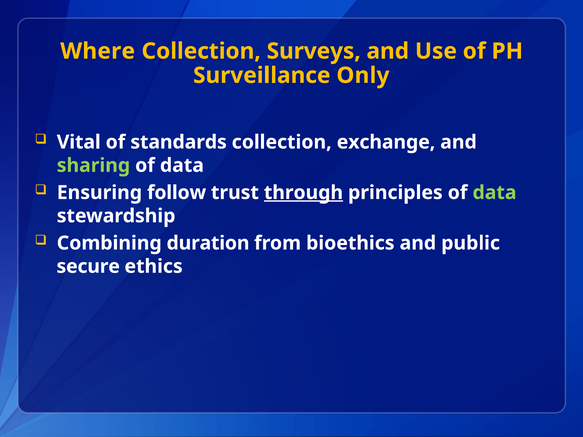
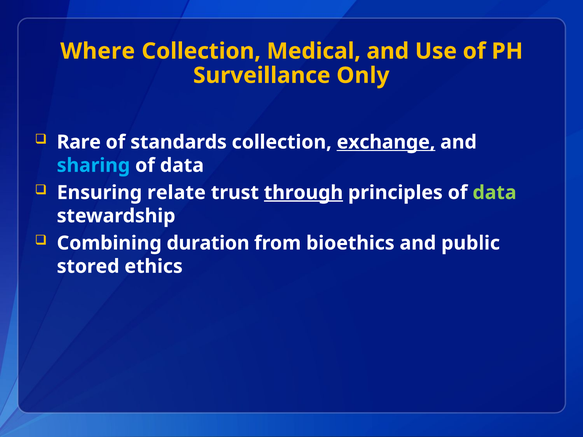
Surveys: Surveys -> Medical (314, 51)
Vital: Vital -> Rare (79, 142)
exchange underline: none -> present (386, 142)
sharing colour: light green -> light blue (93, 166)
follow: follow -> relate (176, 193)
secure: secure -> stored (88, 267)
